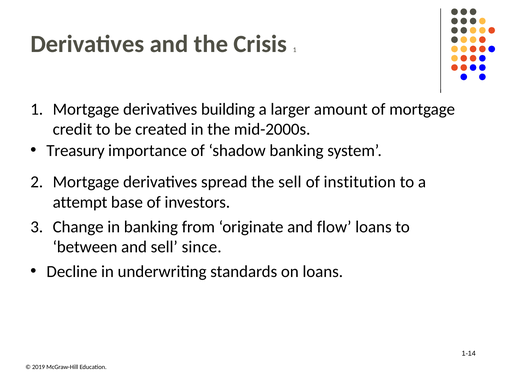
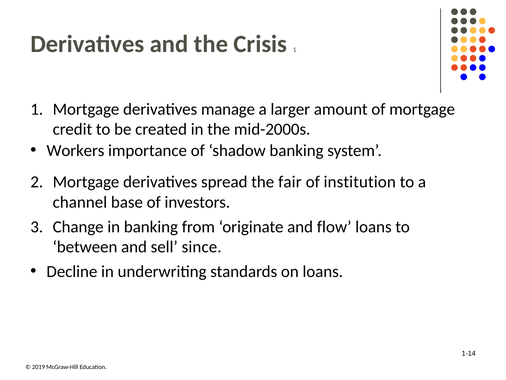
building: building -> manage (228, 109)
Treasury: Treasury -> Workers (75, 150)
the sell: sell -> fair (290, 182)
attempt: attempt -> channel (80, 202)
